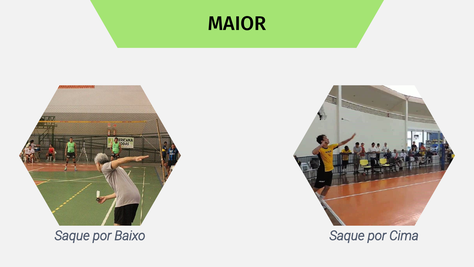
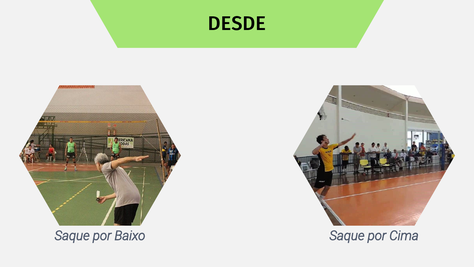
MAIOR: MAIOR -> DESDE (237, 24)
